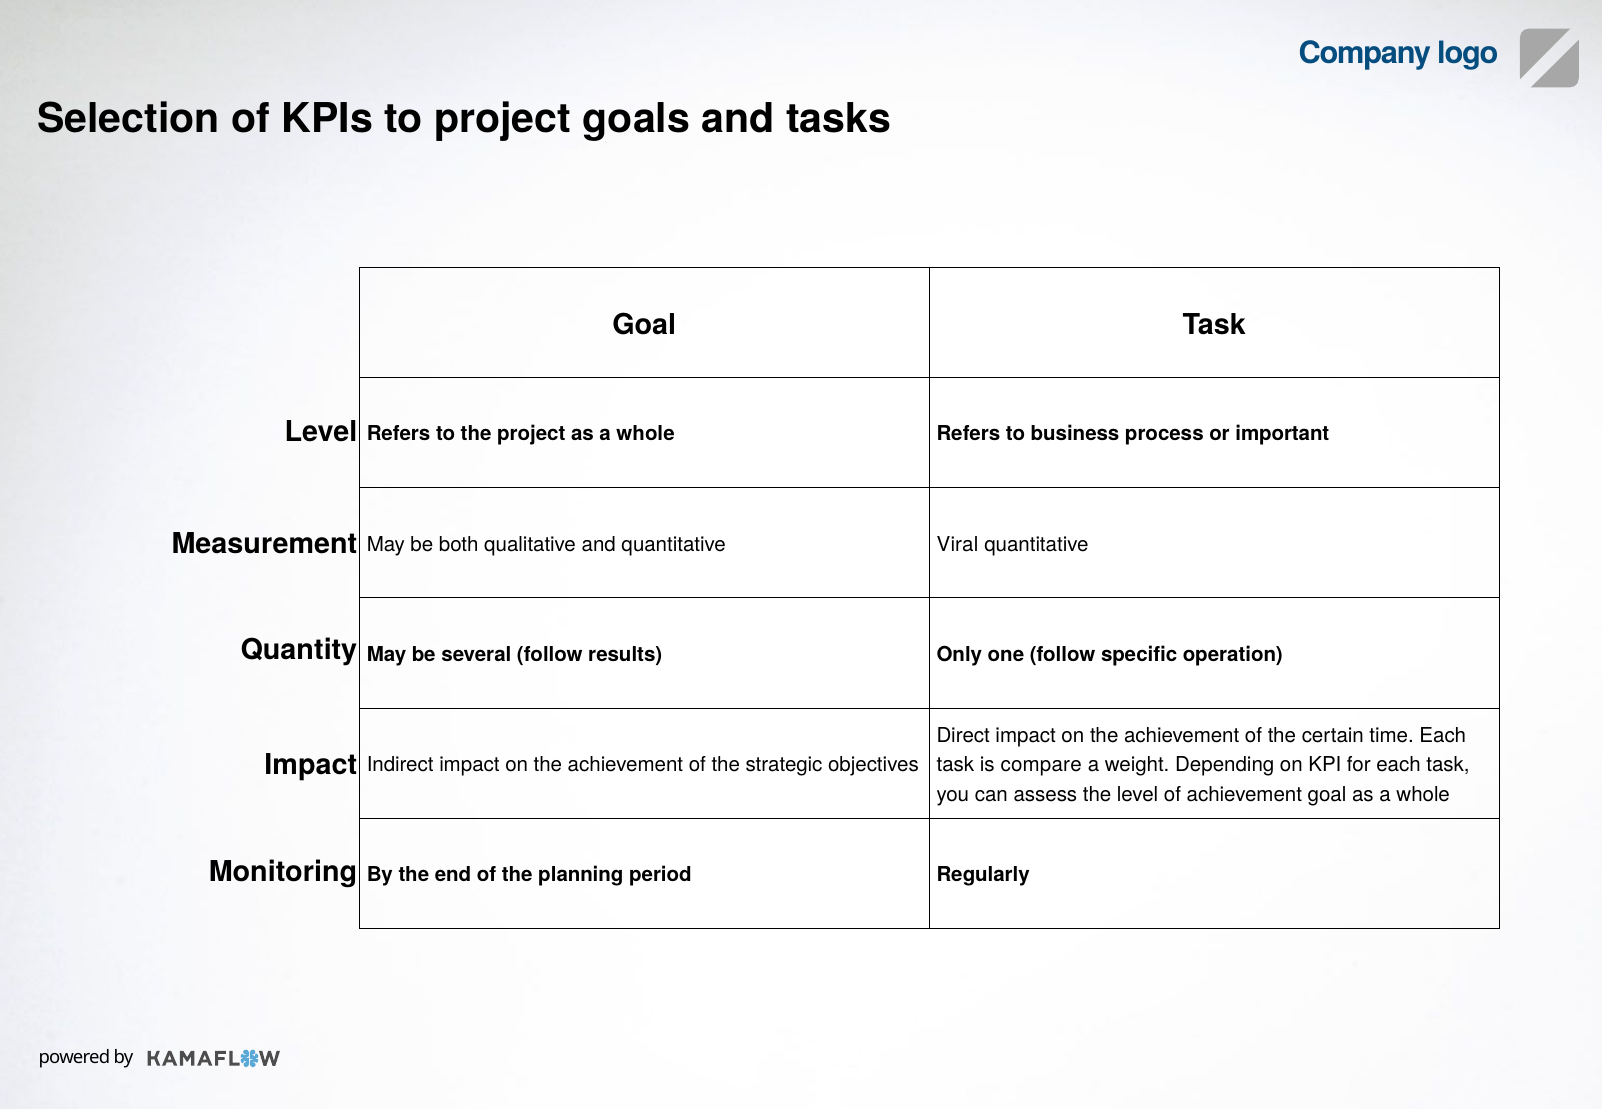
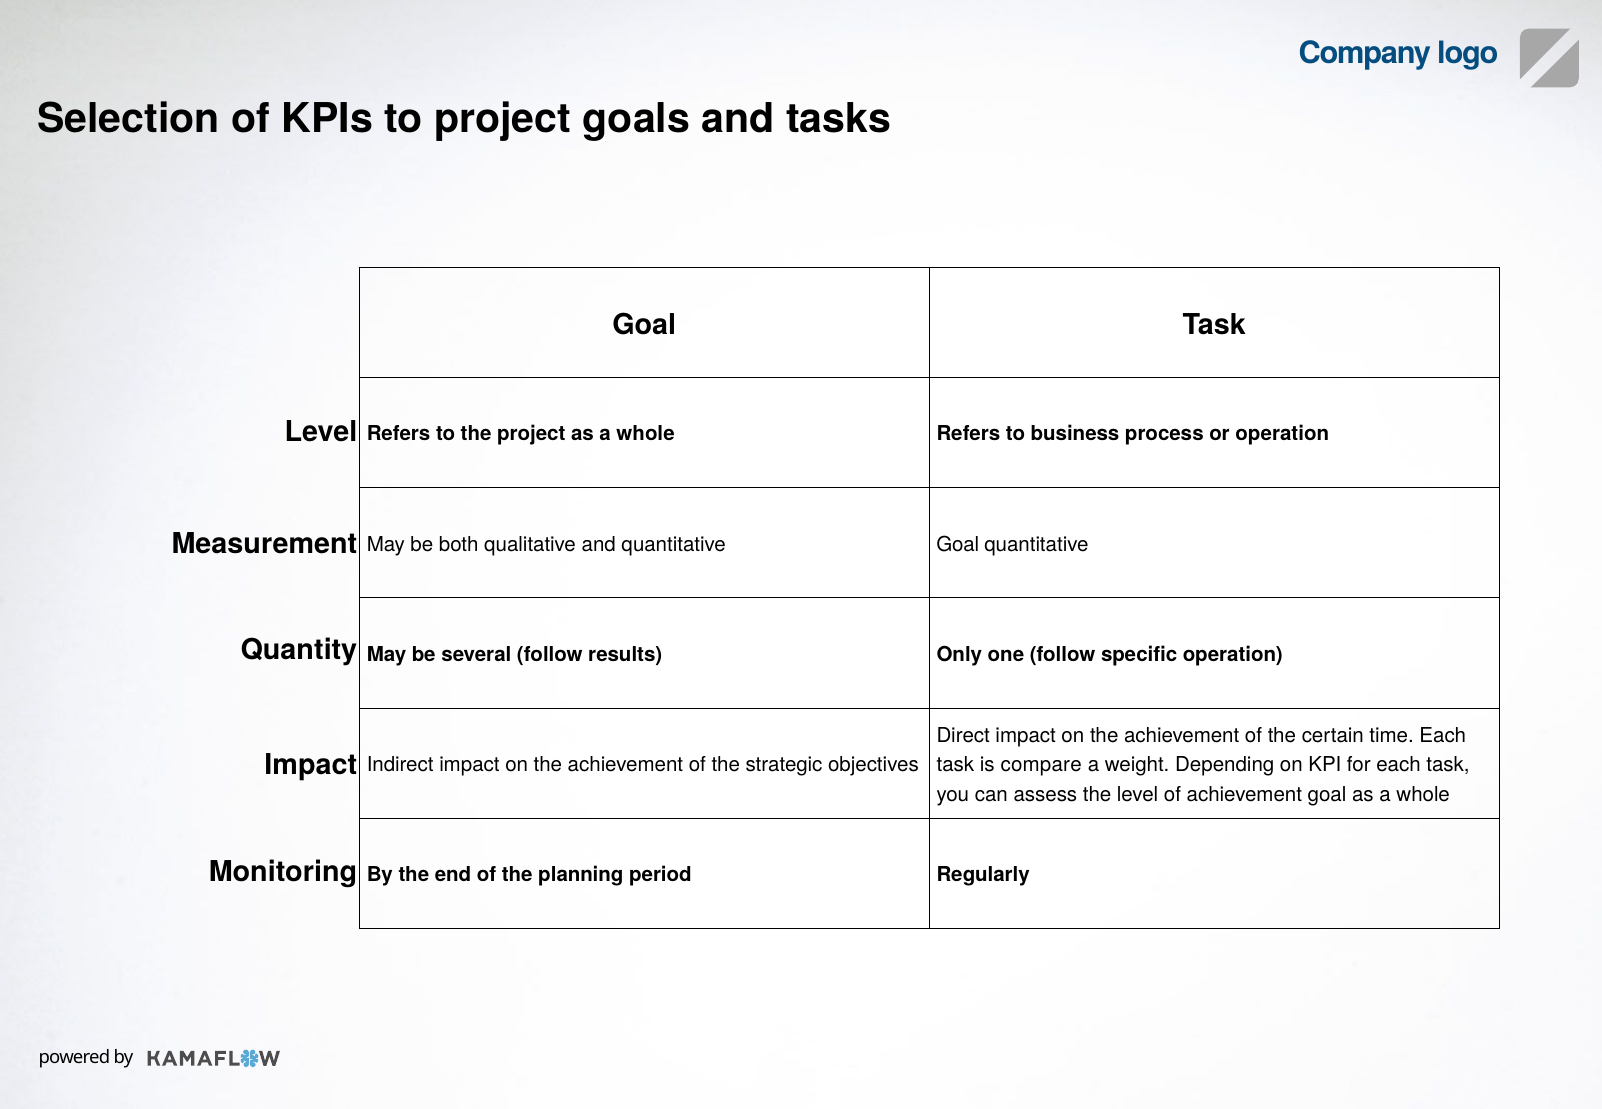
or important: important -> operation (1282, 434)
quantitative Viral: Viral -> Goal (958, 545)
